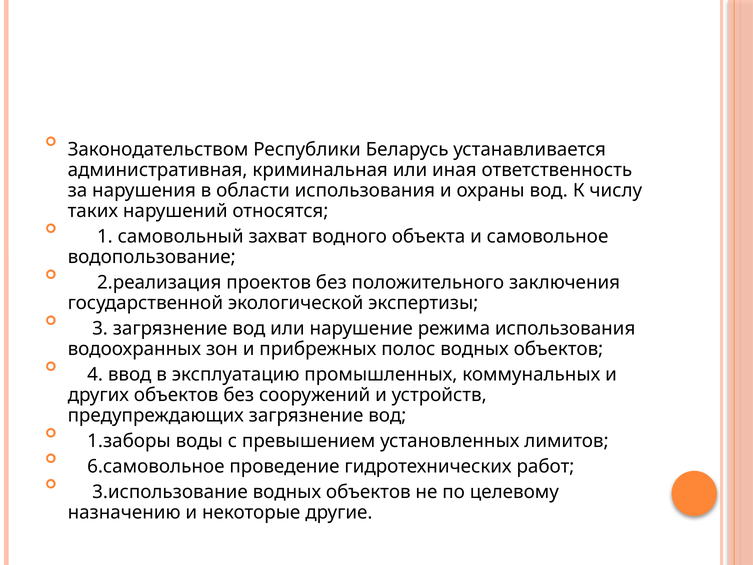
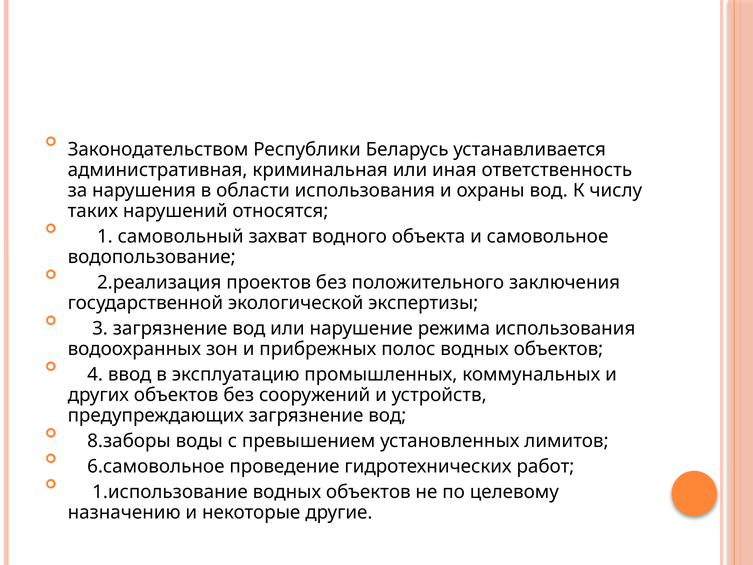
1.заборы: 1.заборы -> 8.заборы (129, 441)
3.использование: 3.использование -> 1.использование (170, 492)
